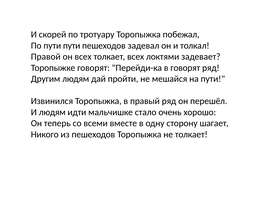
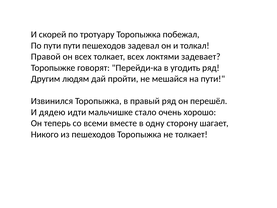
в говорят: говорят -> угодить (185, 68)
И людям: людям -> дядею (52, 112)
